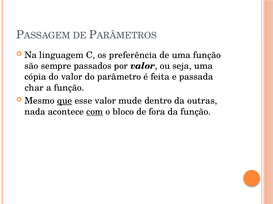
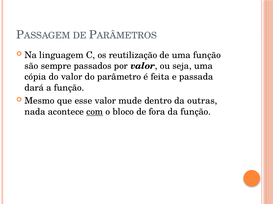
preferência: preferência -> reutilização (133, 55)
char: char -> dará (34, 88)
que underline: present -> none (65, 101)
